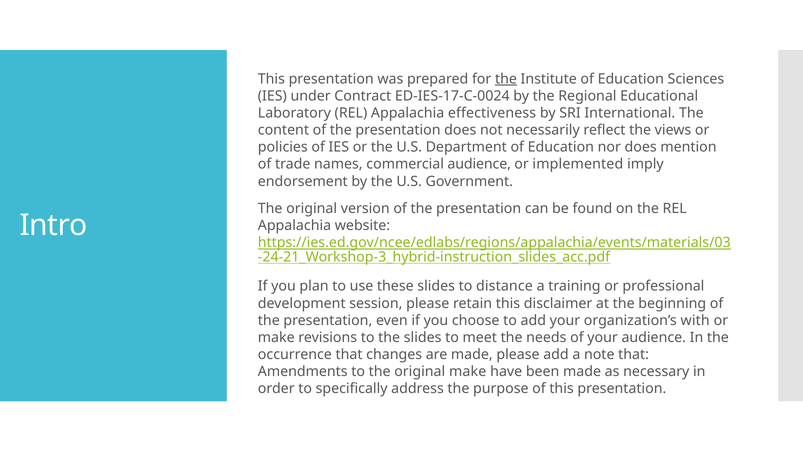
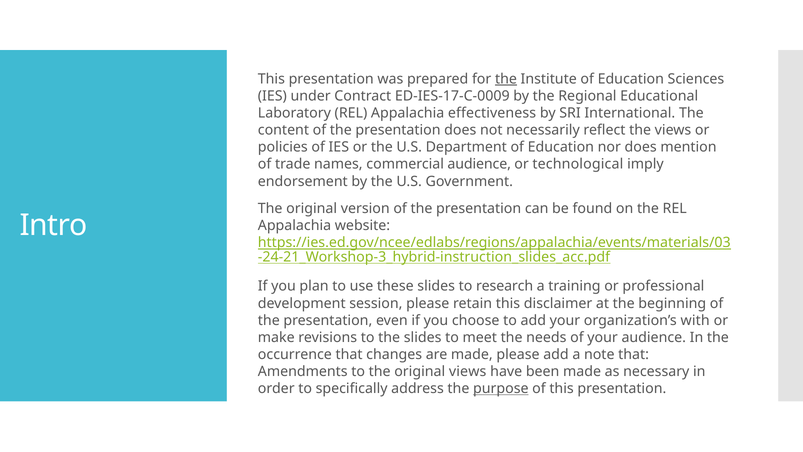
ED-IES-17-C-0024: ED-IES-17-C-0024 -> ED-IES-17-C-0009 (452, 96)
implemented: implemented -> technological (578, 164)
distance: distance -> research (505, 286)
original make: make -> views (468, 371)
purpose underline: none -> present (501, 388)
